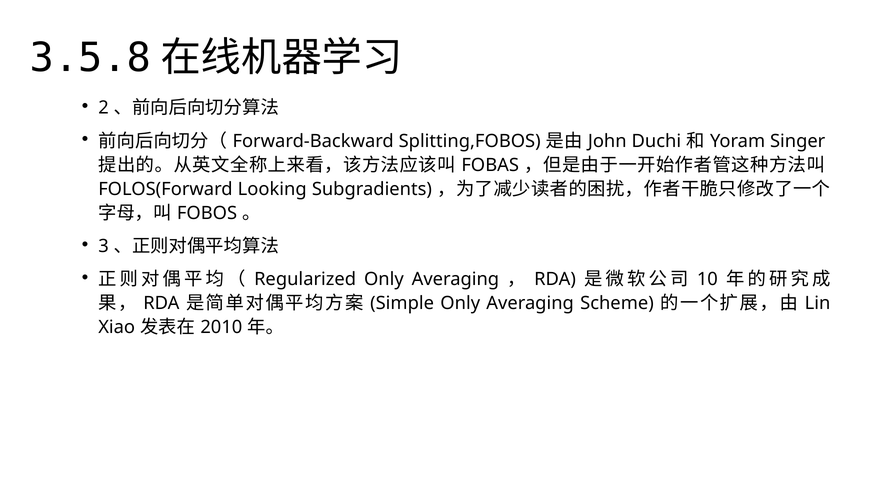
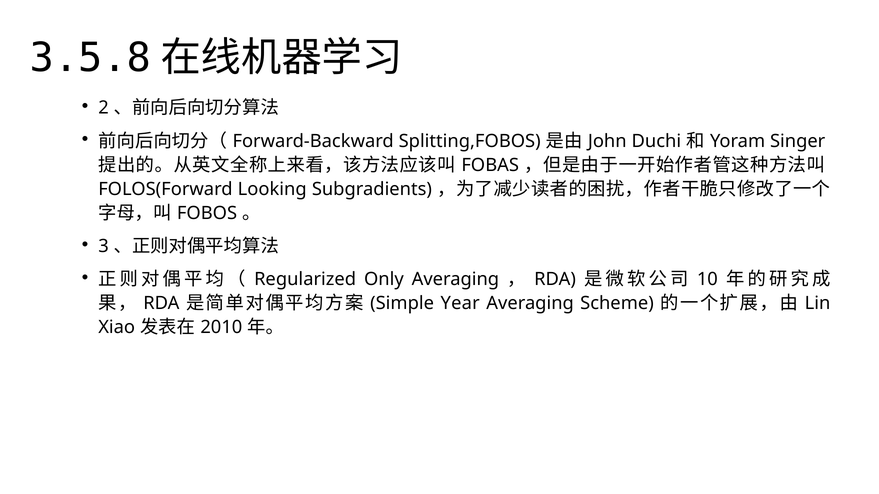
Only: Only -> Year (460, 304)
